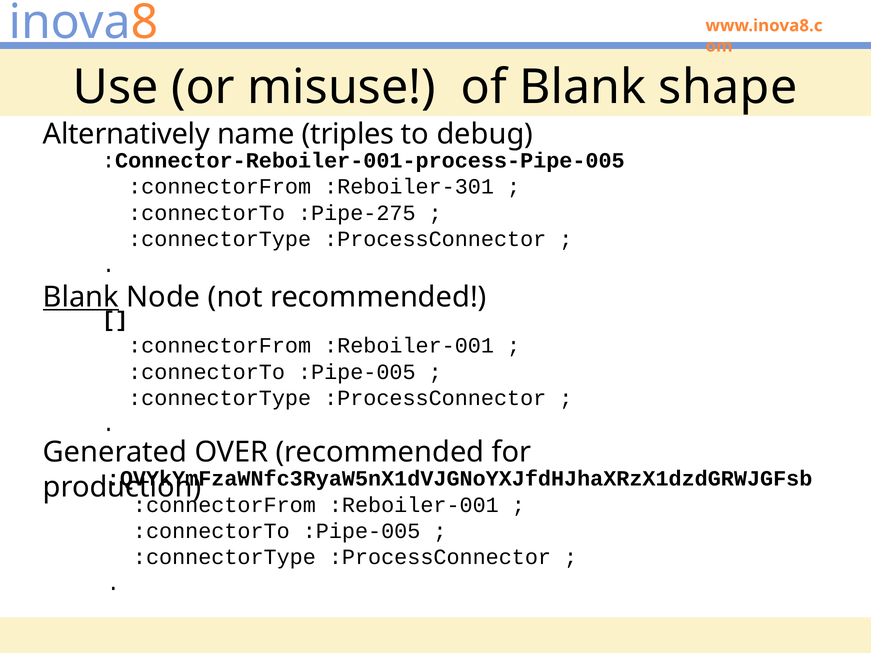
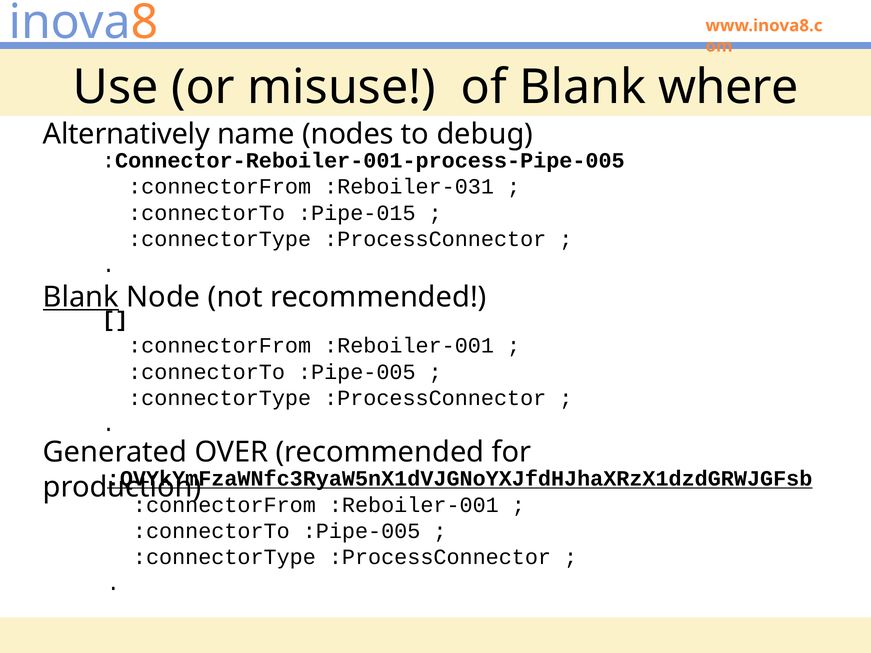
shape: shape -> where (728, 88)
triples: triples -> nodes (348, 134)
:Reboiler-301: :Reboiler-301 -> :Reboiler-031 (409, 187)
:Pipe-275: :Pipe-275 -> :Pipe-015 (357, 213)
:QVYkYmFzaWNfc3RyaW5nX1dVJGNoYXJfdHJhaXRzX1dzdGRWJGFsb underline: none -> present (460, 479)
